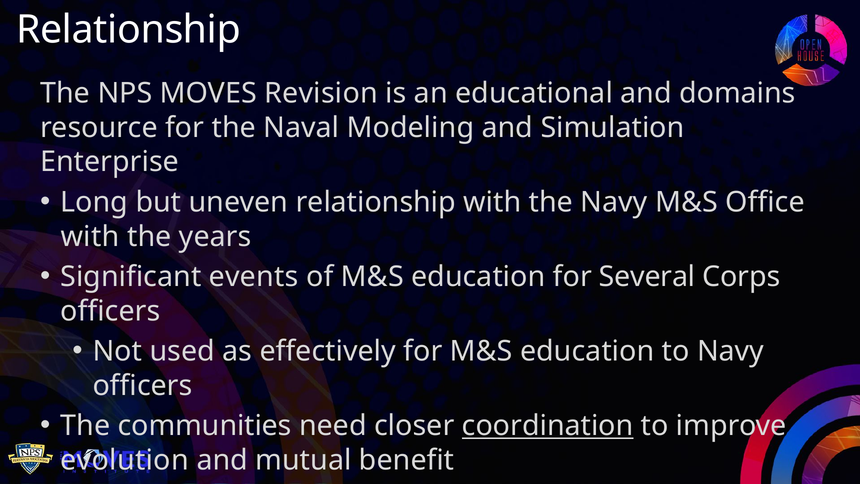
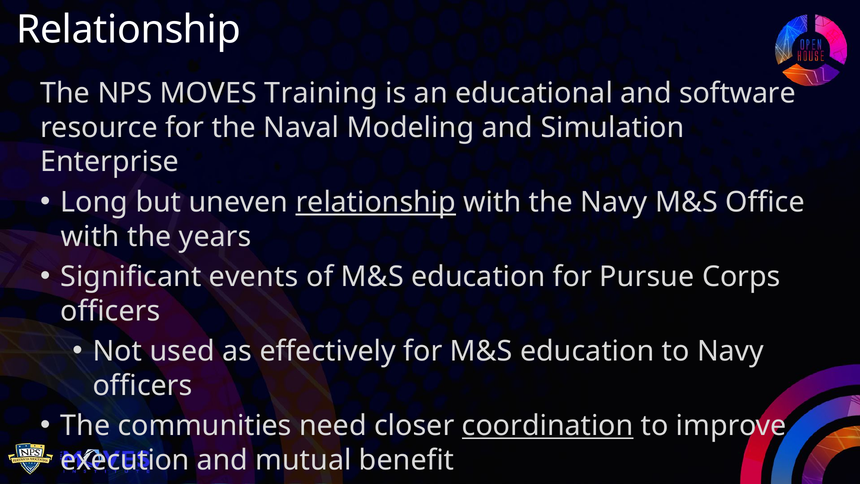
Revision: Revision -> Training (321, 93)
domains: domains -> software (737, 93)
relationship underline: none -> present (376, 202)
Several: Several -> Pursue (647, 277)
evolution: evolution -> execution (125, 460)
